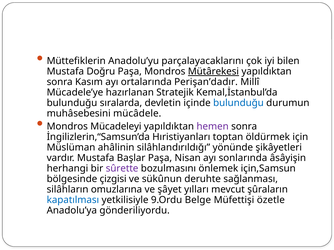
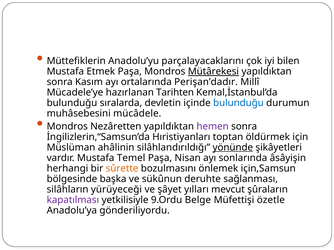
Doğru: Doğru -> Etmek (101, 72)
Stratejik: Stratejik -> Tarihten (175, 93)
Mücadeleyi: Mücadeleyi -> Nezâretten (116, 127)
yönünde underline: none -> present (233, 148)
Başlar: Başlar -> Temel (131, 158)
sûrette colour: purple -> orange (122, 169)
çizgisi: çizgisi -> başka (113, 179)
omuzlarına: omuzlarına -> yürüyeceği (116, 190)
kapatılması colour: blue -> purple (73, 200)
